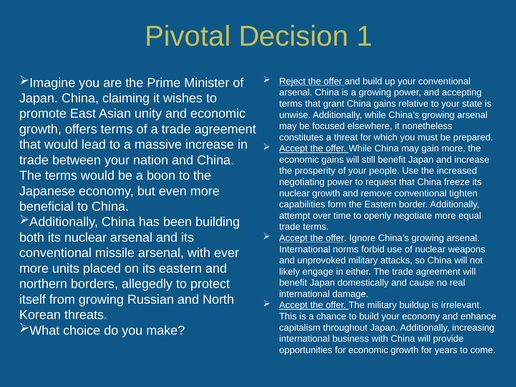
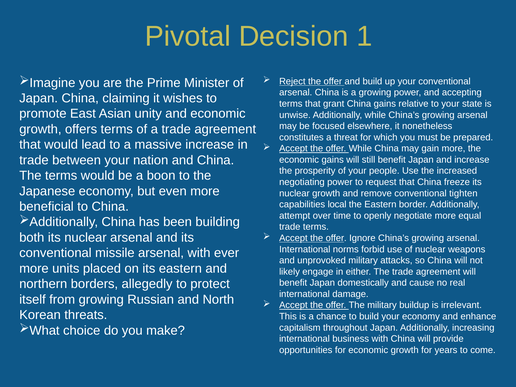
form: form -> local (337, 205)
